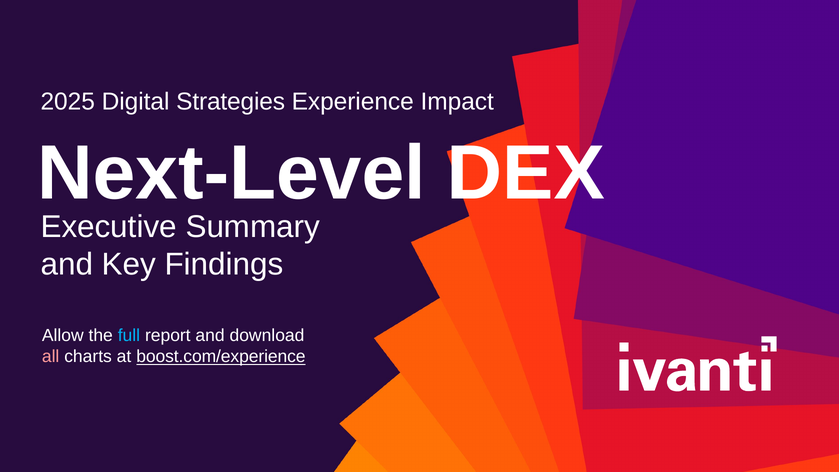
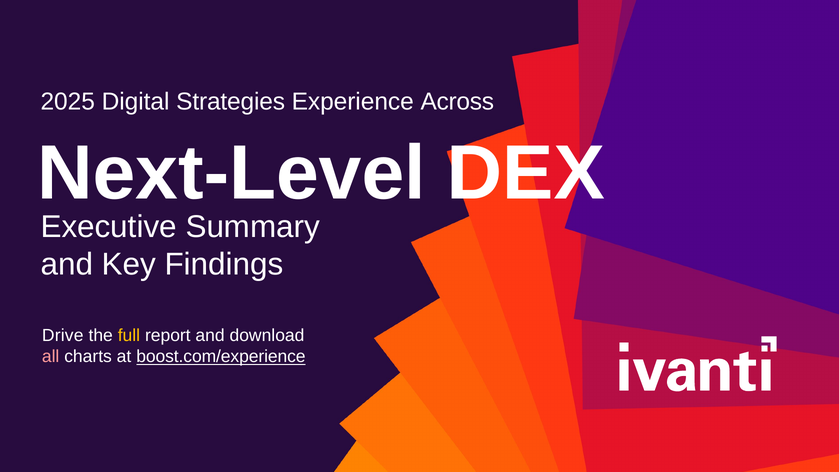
Impact: Impact -> Across (457, 101)
Allow: Allow -> Drive (63, 336)
full colour: light blue -> yellow (129, 336)
